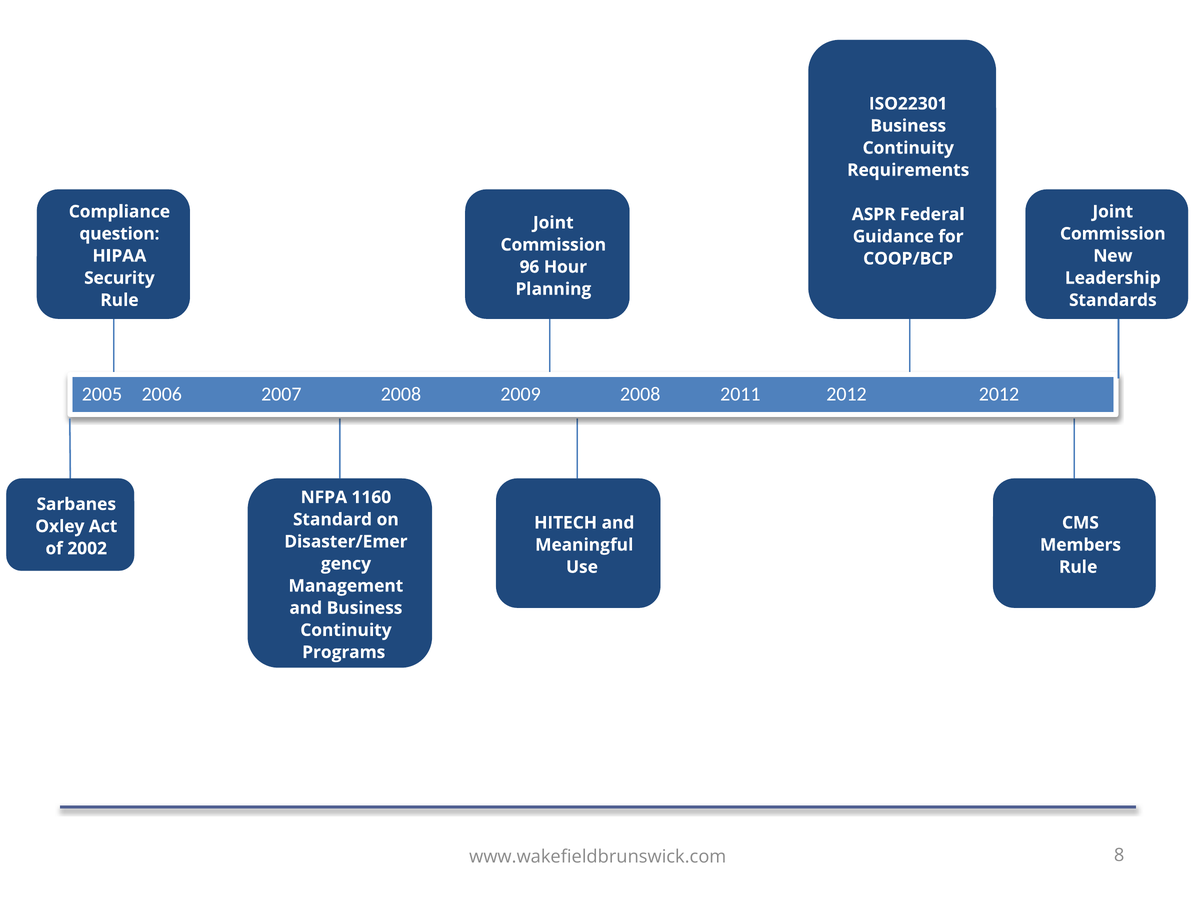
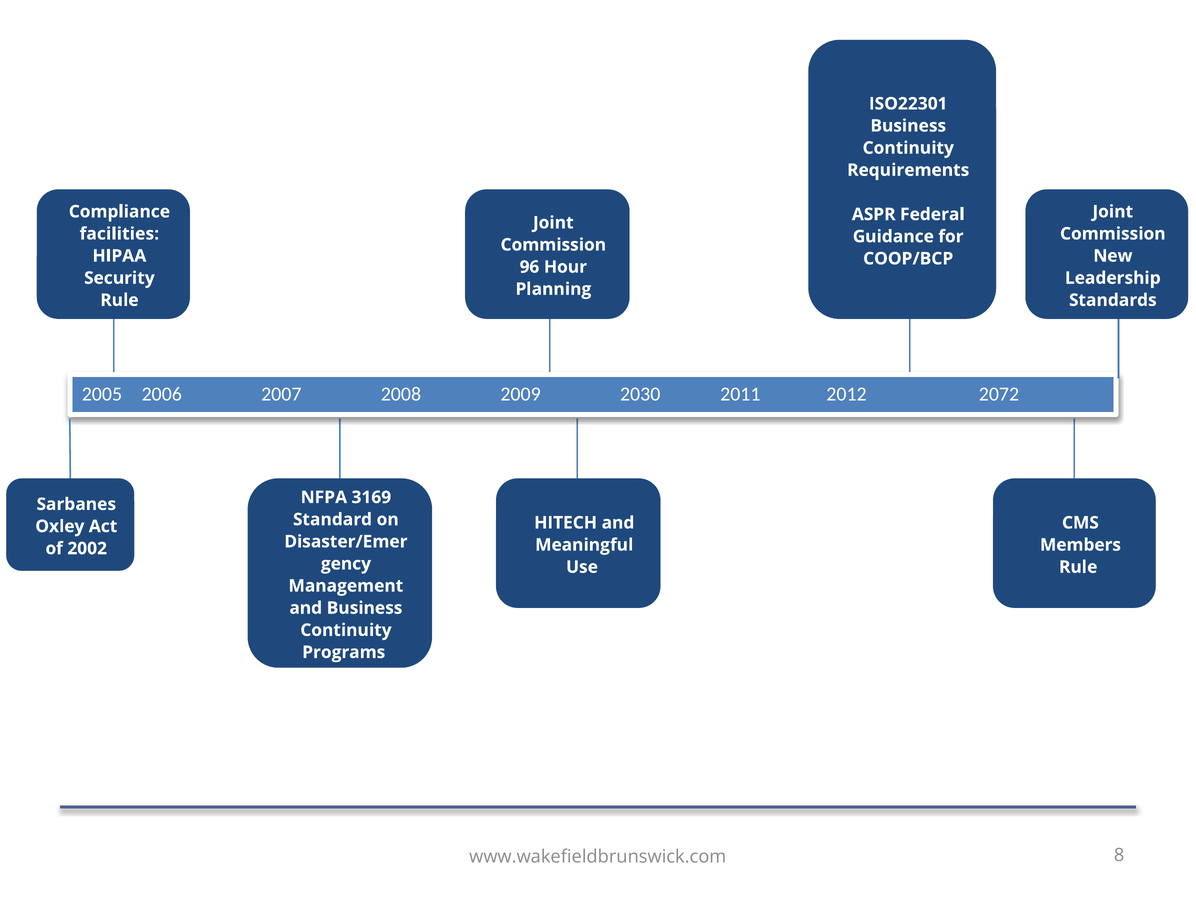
question: question -> facilities (119, 234)
2009 2008: 2008 -> 2030 (640, 394)
2012 2012: 2012 -> 2072 (999, 394)
1160: 1160 -> 3169 (371, 497)
